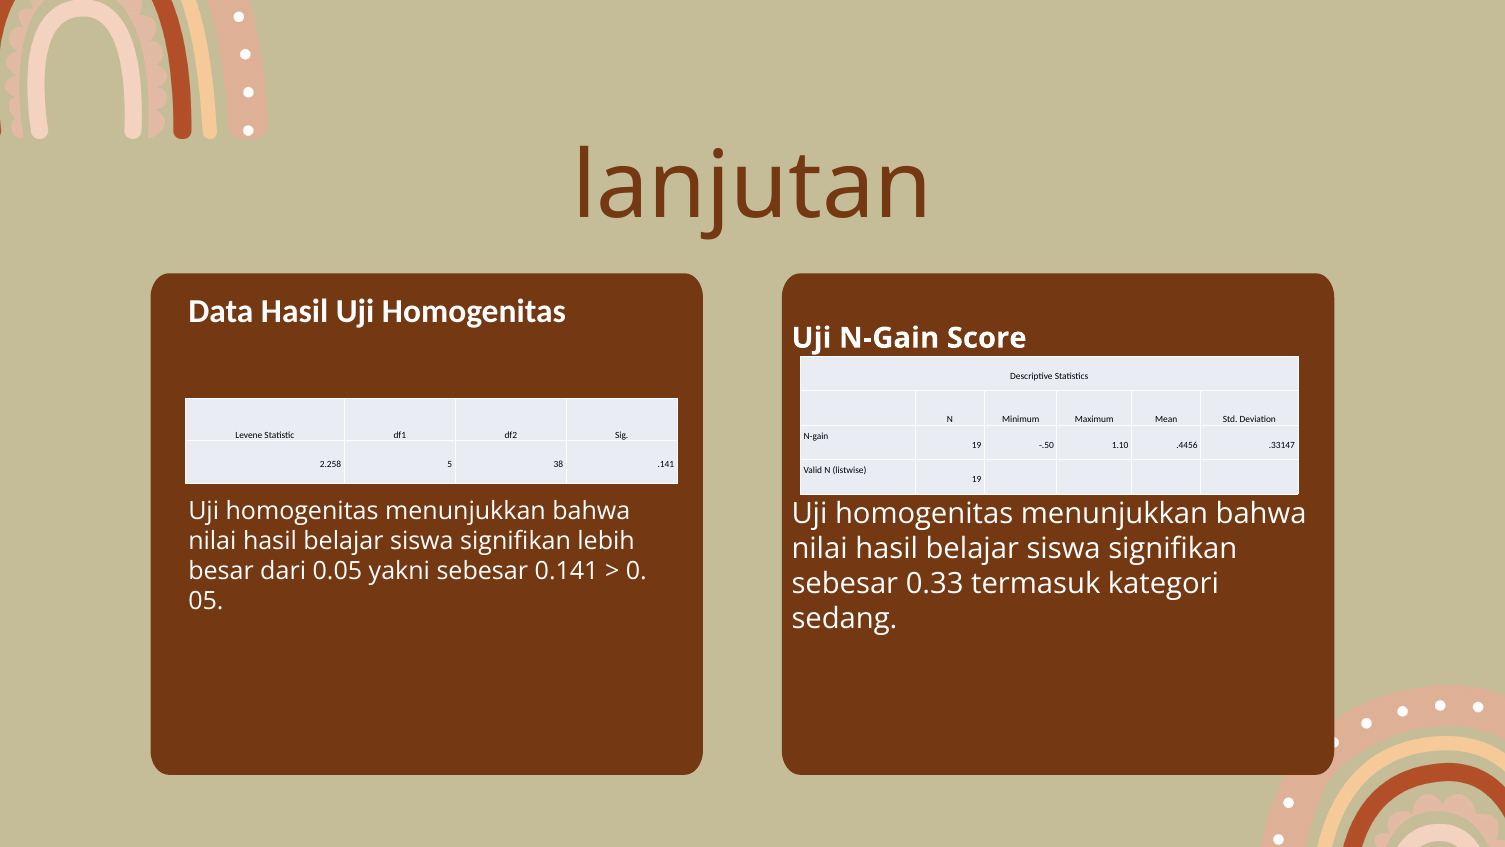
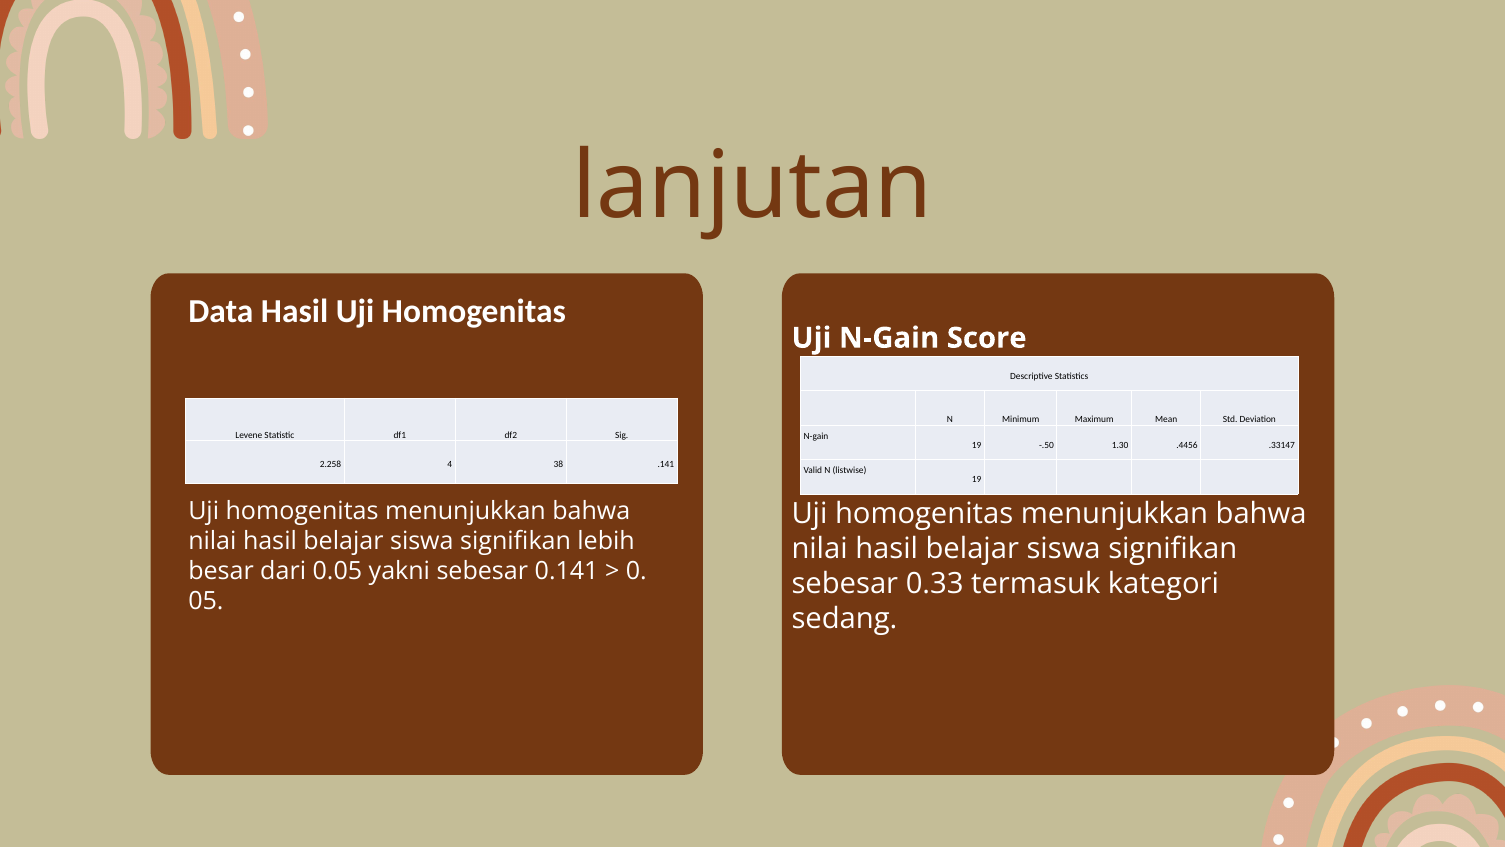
1.10: 1.10 -> 1.30 (1120, 445)
5: 5 -> 4 (450, 464)
